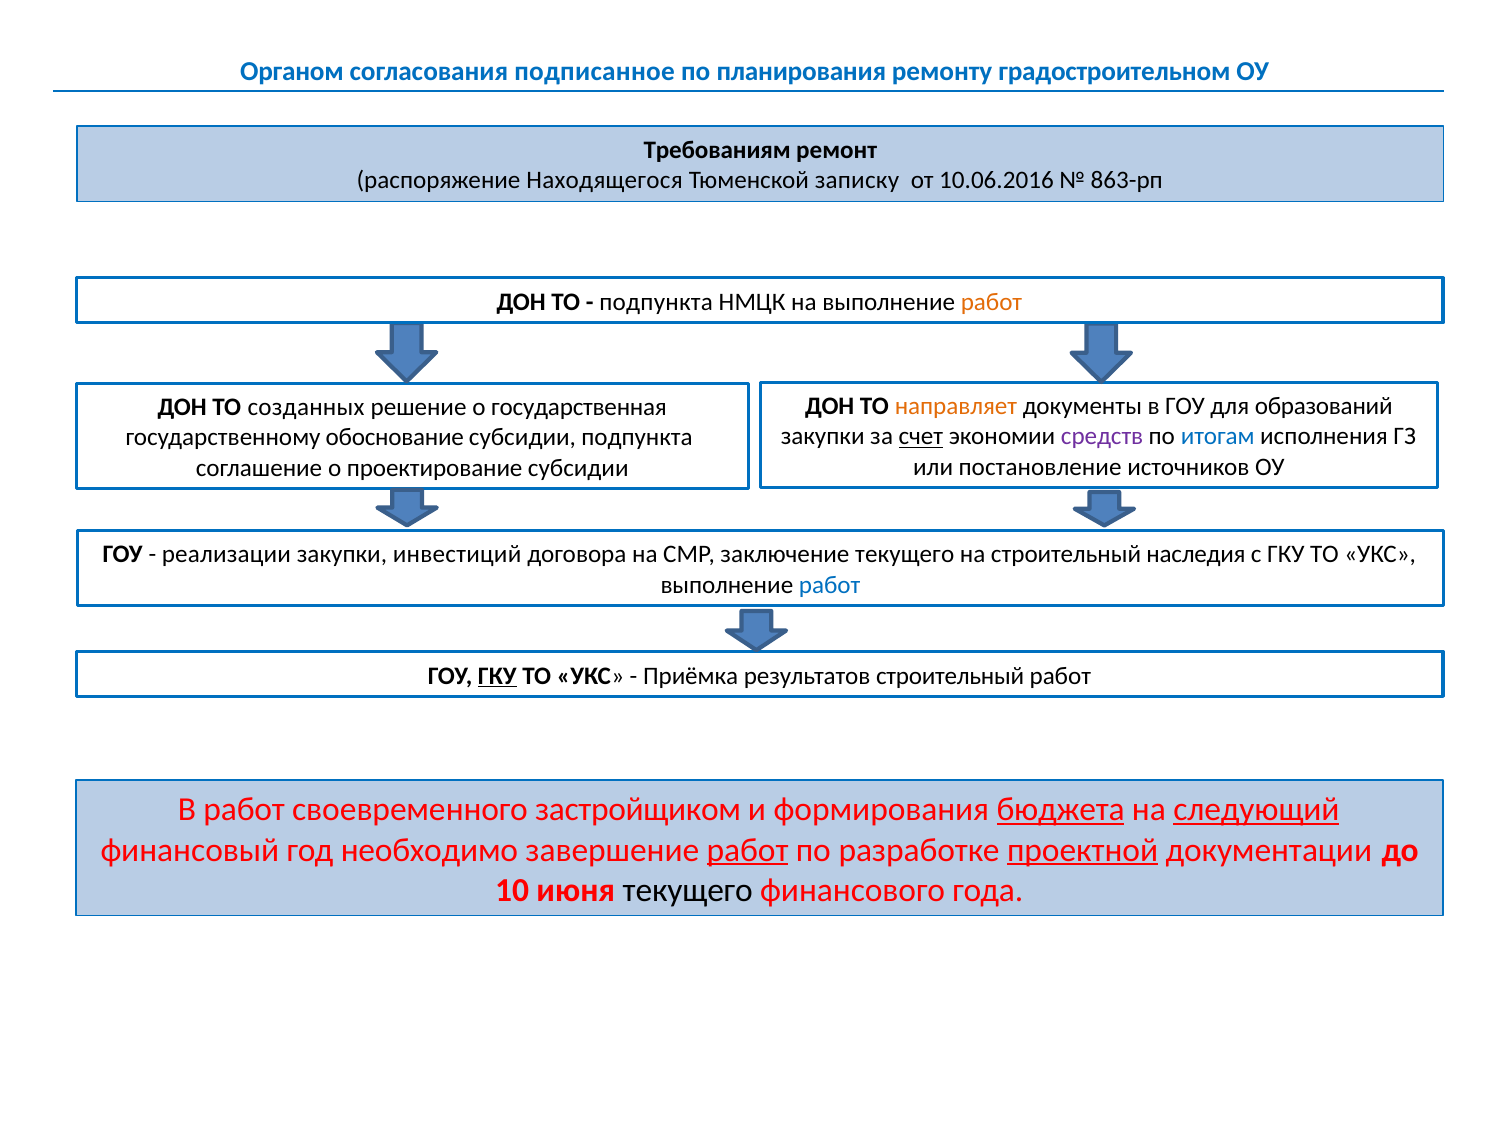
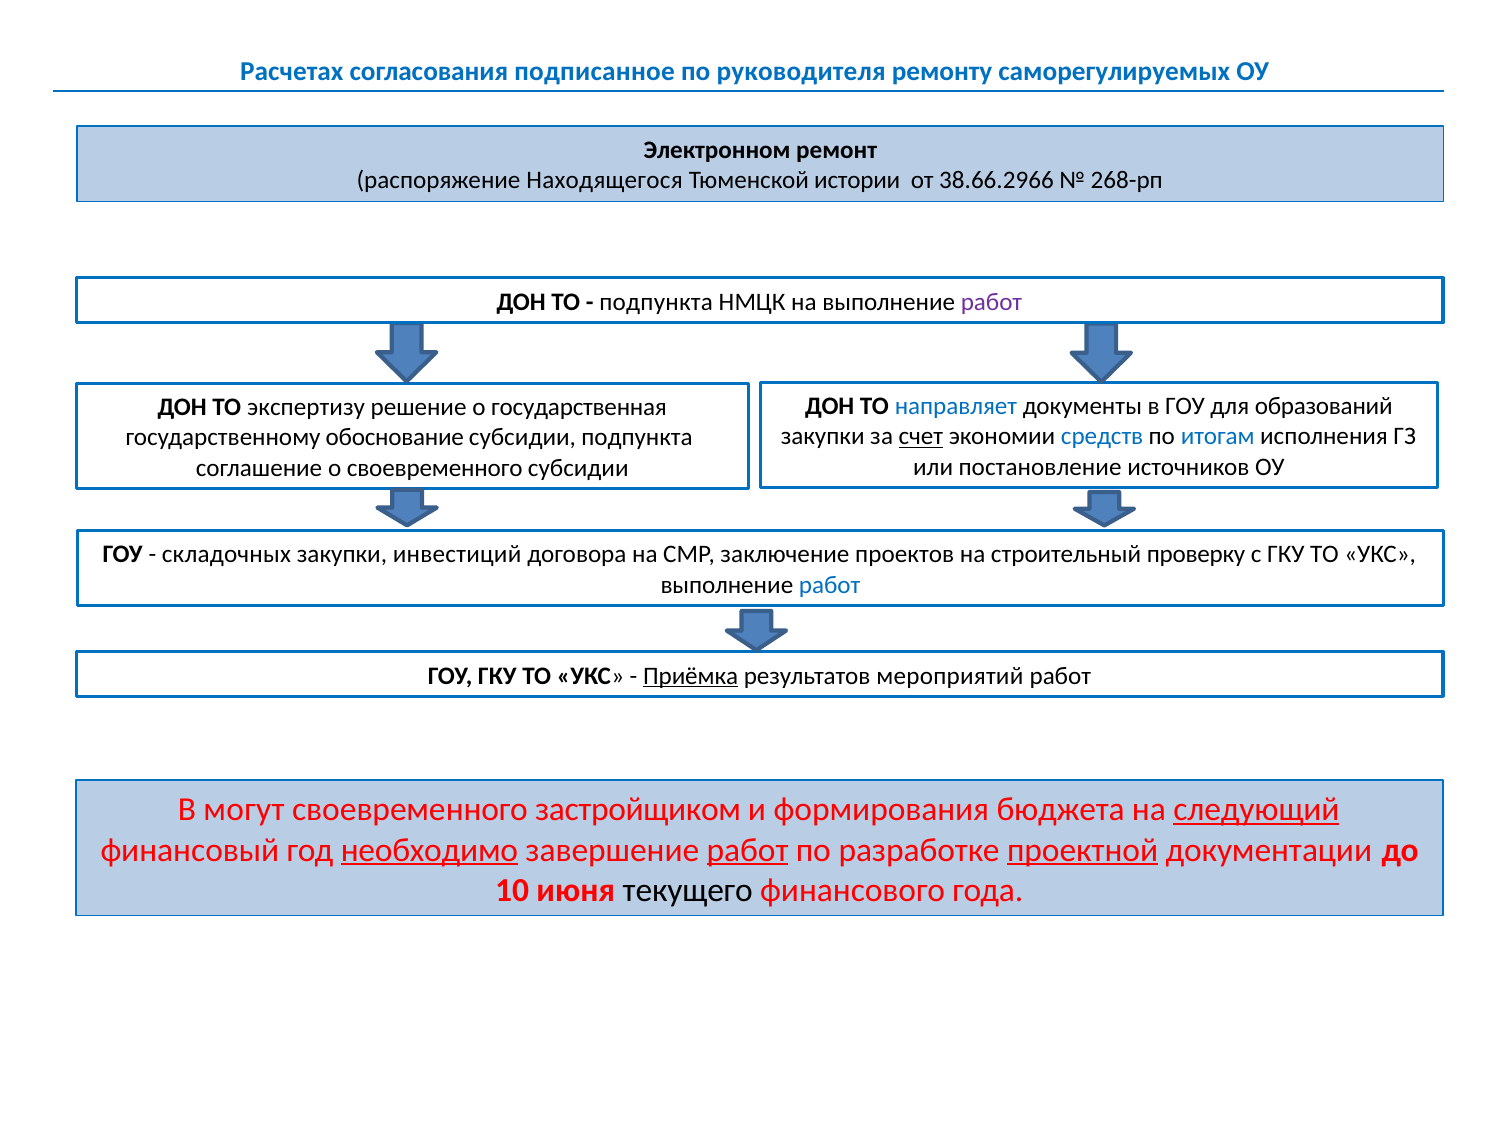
Органом: Органом -> Расчетах (292, 71)
планирования: планирования -> руководителя (801, 71)
градостроительном: градостроительном -> саморегулируемых (1114, 71)
Требованиям: Требованиям -> Электронном (717, 150)
записку: записку -> истории (857, 181)
10.06.2016: 10.06.2016 -> 38.66.2966 (996, 181)
863-рп: 863-рп -> 268-рп (1127, 181)
работ colour: orange -> purple (991, 302)
направляет colour: orange -> blue (956, 406)
созданных: созданных -> экспертизу (306, 407)
средств colour: purple -> blue (1102, 437)
о проектирование: проектирование -> своевременного (435, 468)
реализации: реализации -> складочных (226, 554)
заключение текущего: текущего -> проектов (905, 554)
наследия: наследия -> проверку (1196, 554)
ГКУ underline: present -> none (497, 676)
Приёмка underline: none -> present (691, 676)
результатов строительный: строительный -> мероприятий (950, 676)
В работ: работ -> могут (244, 810)
бюджета underline: present -> none (1061, 810)
необходимо underline: none -> present (429, 850)
